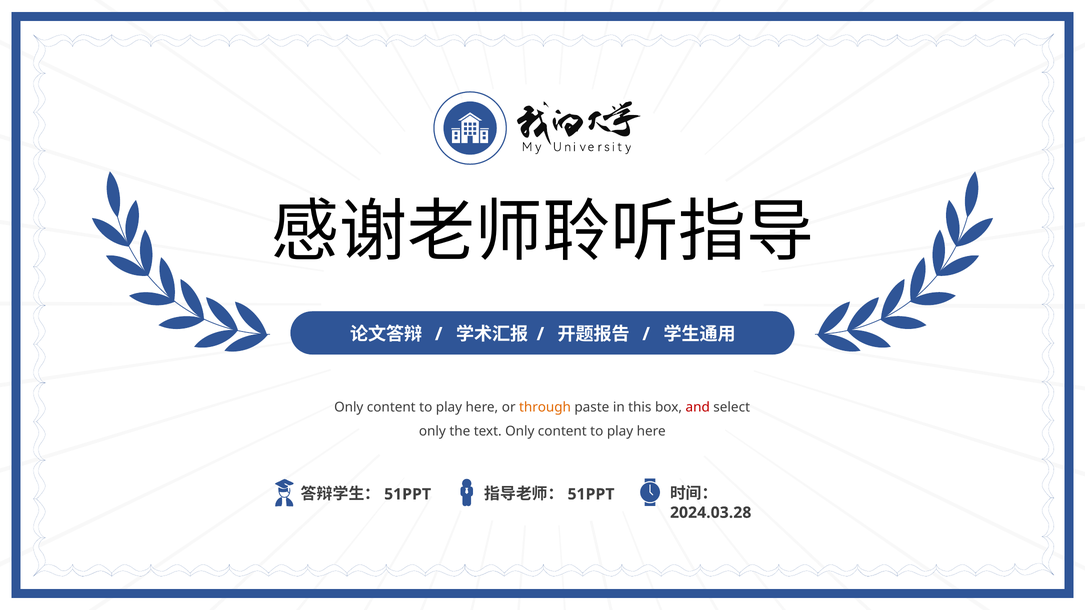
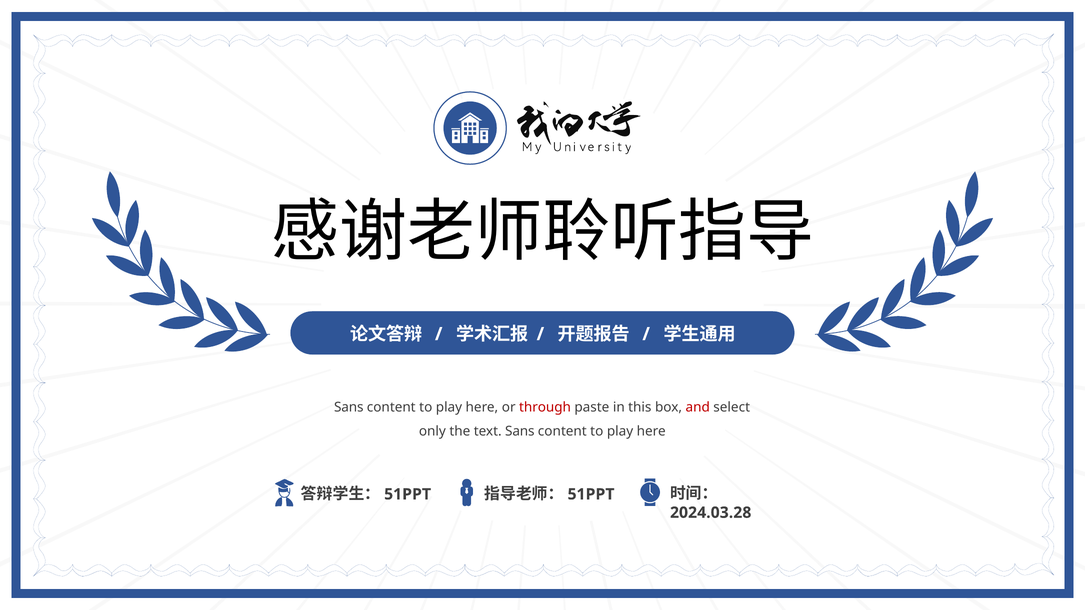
Only: Only -> Sans (349, 407)
through colour: orange -> red (545, 407)
text Only: Only -> Sans (520, 432)
